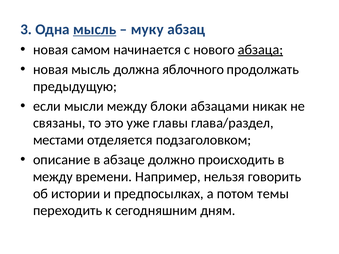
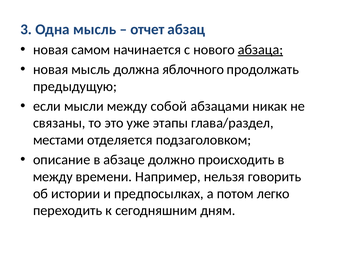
мысль underline: present -> none (95, 29)
муку: муку -> отчет (147, 29)
блоки: блоки -> собой (169, 106)
главы: главы -> этапы (170, 123)
темы: темы -> легко (273, 194)
